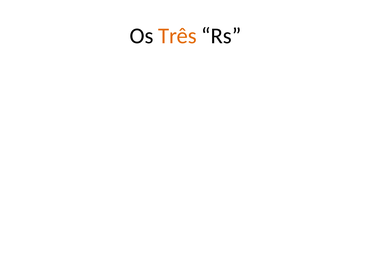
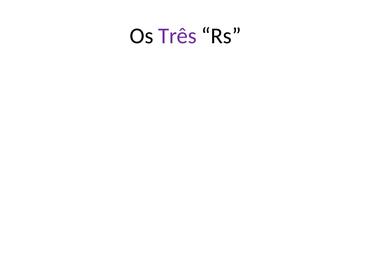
Três colour: orange -> purple (177, 36)
